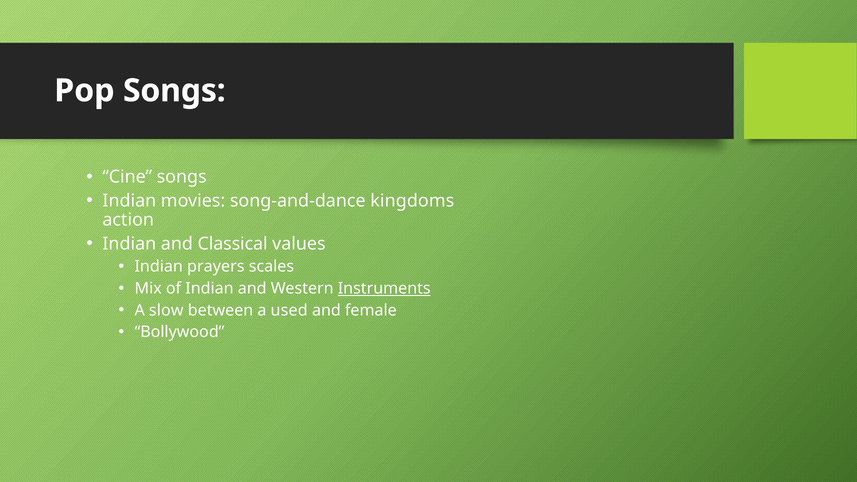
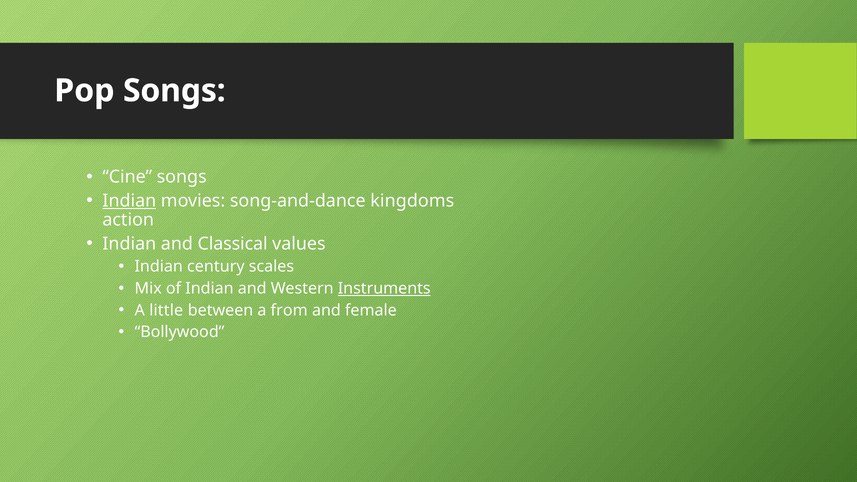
Indian underline: none -> present (129, 201)
prayers: prayers -> century (216, 267)
slow: slow -> little (166, 310)
used: used -> from (289, 310)
